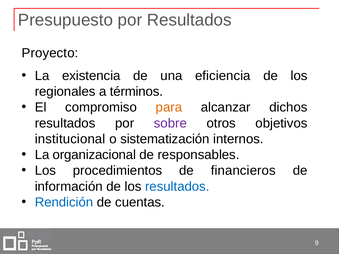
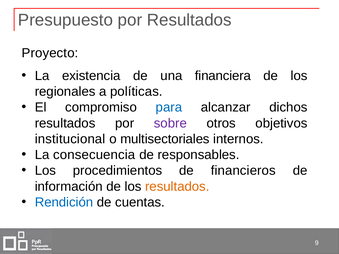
eficiencia: eficiencia -> financiera (223, 76)
términos: términos -> políticas (136, 92)
para colour: orange -> blue (169, 107)
sistematización: sistematización -> multisectoriales (165, 139)
organizacional: organizacional -> consecuencia (94, 155)
resultados colour: blue -> orange (177, 187)
